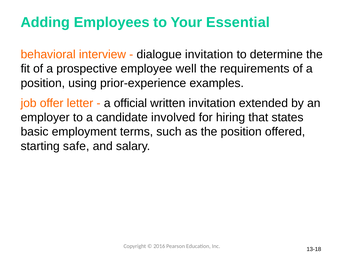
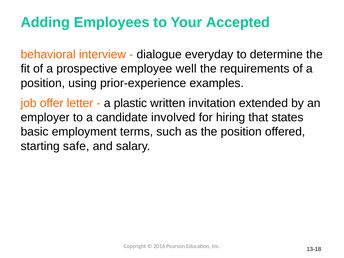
Essential: Essential -> Accepted (238, 22)
dialogue invitation: invitation -> everyday (209, 54)
official: official -> plastic (130, 103)
